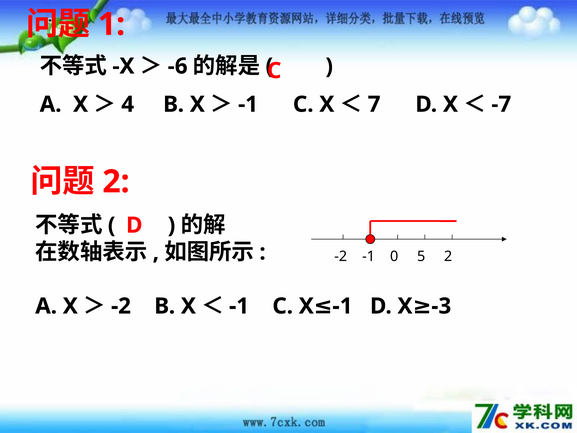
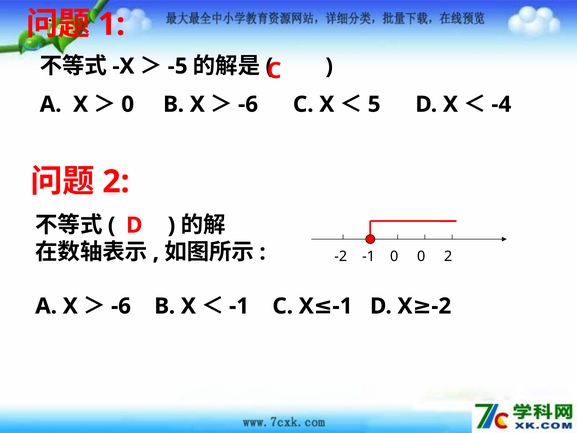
-6: -6 -> -5 (178, 66)
4: 4 -> 0 (128, 104)
-1: -1 -> -6 (248, 104)
7: 7 -> 5 (374, 104)
-7: -7 -> -4 (501, 104)
0 5: 5 -> 0 (421, 256)
-2: -2 -> -6 (121, 306)
-3: -3 -> -2 (441, 306)
